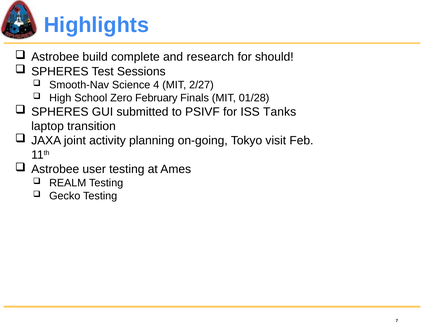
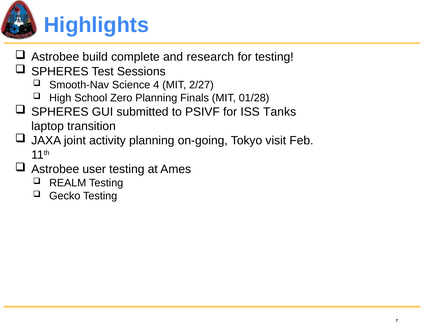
for should: should -> testing (274, 57)
Zero February: February -> Planning (156, 98)
